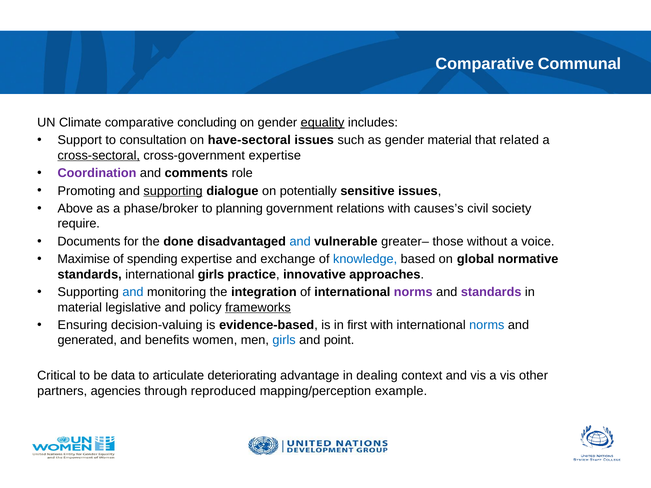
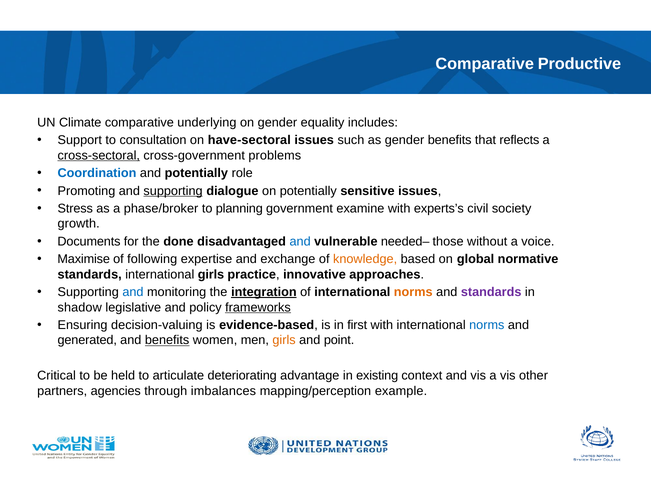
Communal: Communal -> Productive (579, 64)
concluding: concluding -> underlying (207, 123)
equality underline: present -> none (323, 123)
gender material: material -> benefits (450, 140)
related: related -> reflects (519, 140)
cross-government expertise: expertise -> problems (275, 155)
Coordination colour: purple -> blue (97, 173)
and comments: comments -> potentially (196, 173)
Above: Above -> Stress (75, 209)
relations: relations -> examine (360, 209)
causes’s: causes’s -> experts’s (439, 209)
require: require -> growth (79, 224)
greater–: greater– -> needed– (405, 242)
spending: spending -> following (152, 259)
knowledge colour: blue -> orange (365, 259)
integration underline: none -> present (264, 292)
norms colour: purple -> orange (413, 292)
material: material -> shadow (80, 308)
benefits underline: none -> present (167, 340)
girls colour: blue -> orange (284, 340)
data: data -> held (123, 376)
dealing: dealing -> existing (377, 376)
reproduced: reproduced -> imbalances (223, 391)
